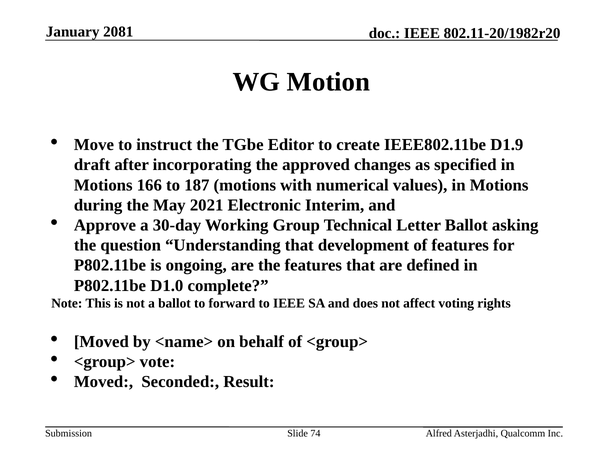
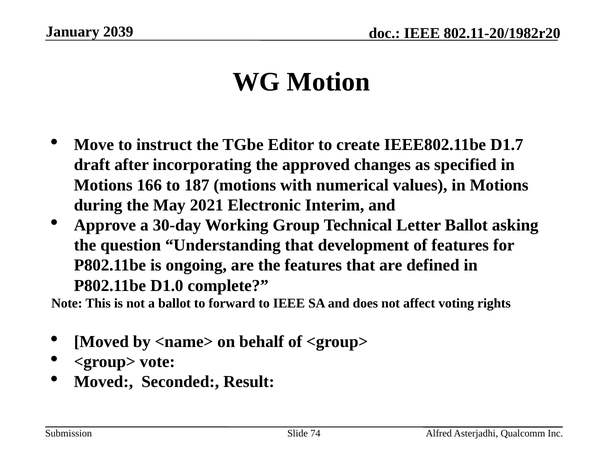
2081: 2081 -> 2039 (118, 32)
D1.9: D1.9 -> D1.7 (507, 145)
